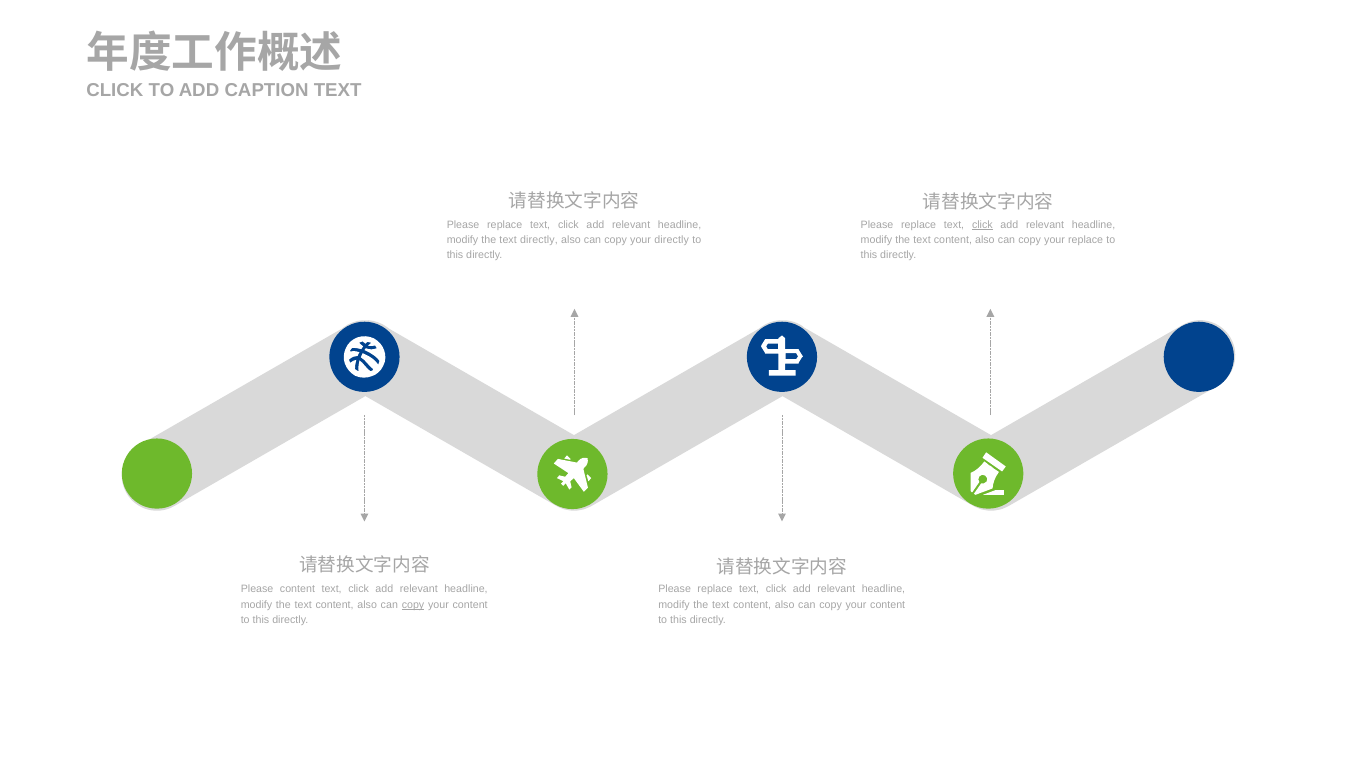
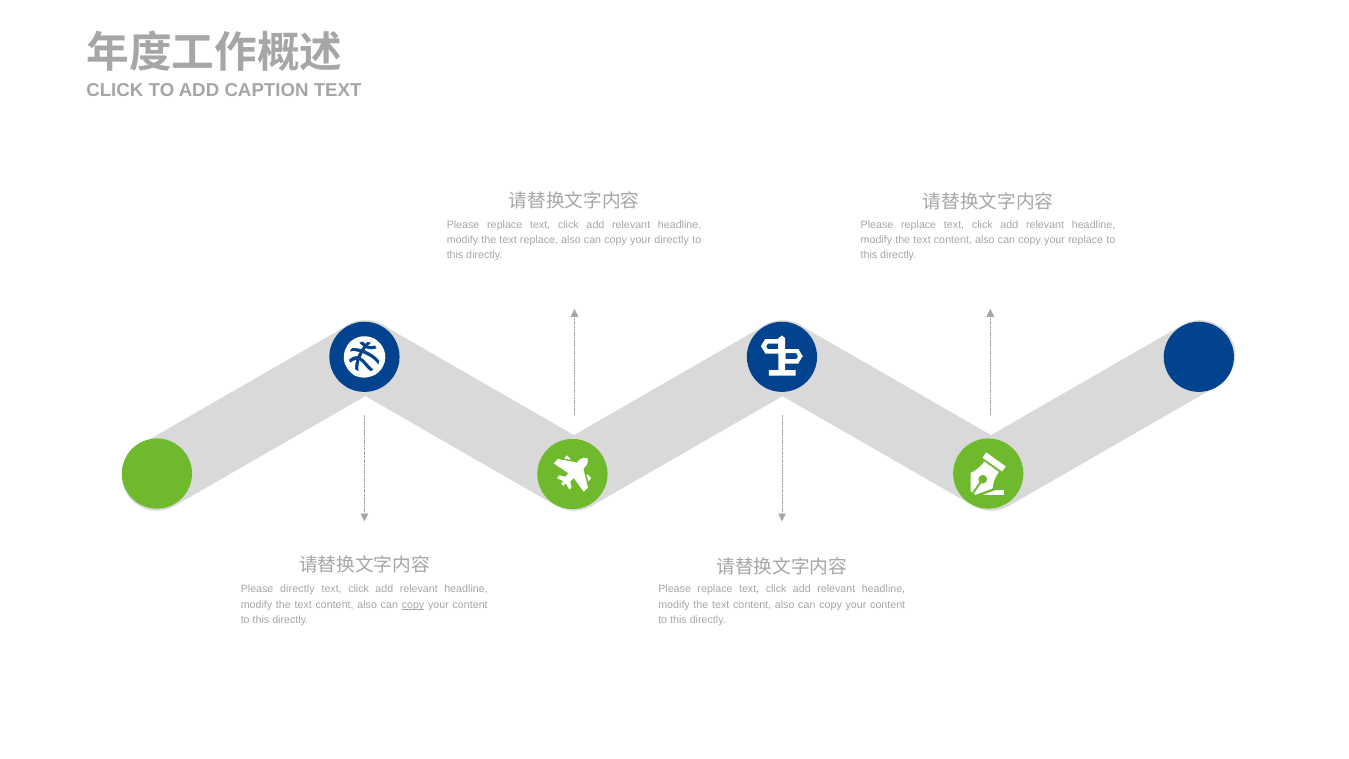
click underline: present -> none (982, 225)
text directly: directly -> replace (539, 240)
Please content: content -> directly (297, 589)
